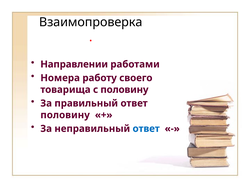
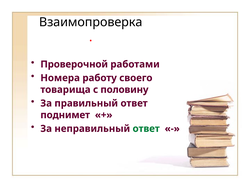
Направлении: Направлении -> Проверочной (74, 64)
половину: половину -> поднимет (65, 115)
ответ colour: blue -> green (146, 128)
